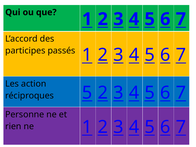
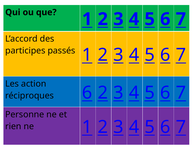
réciproques 5: 5 -> 6 (87, 93)
